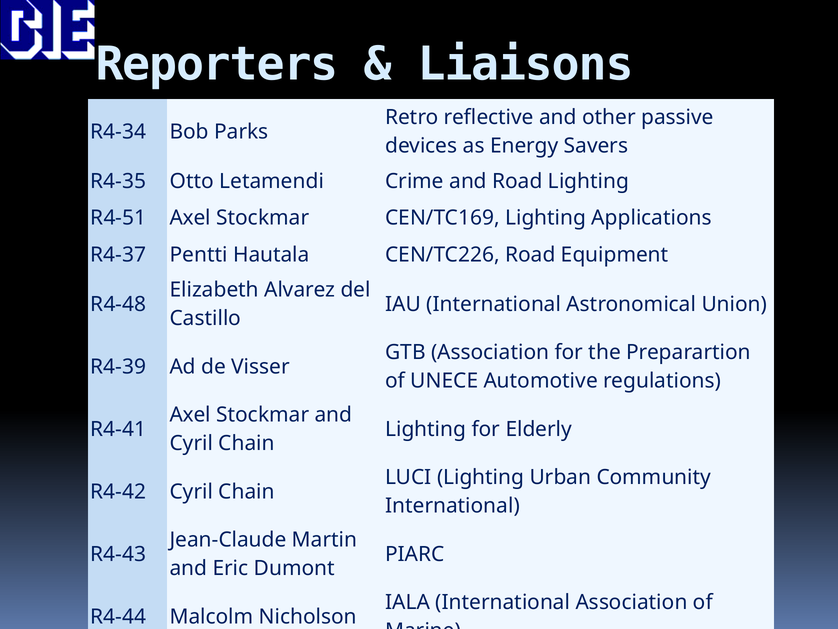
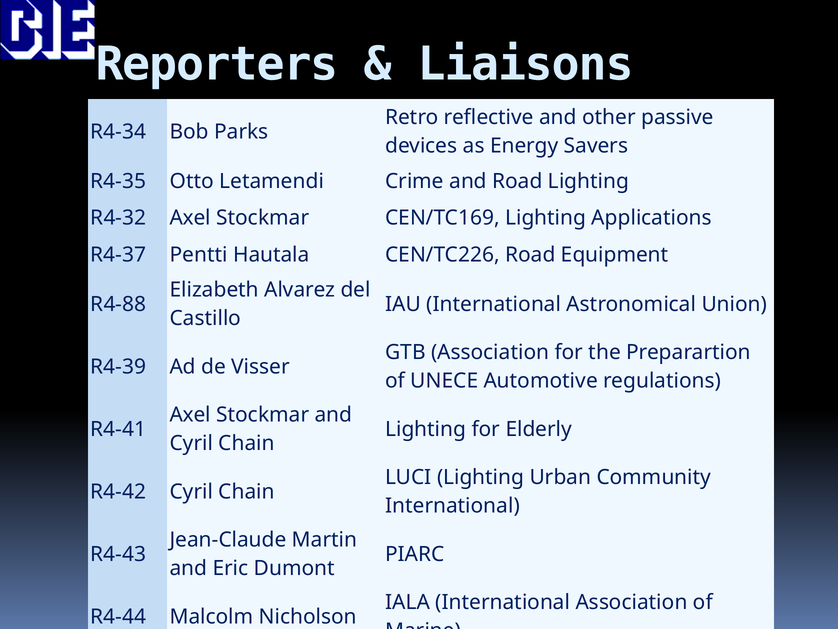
R4-51: R4-51 -> R4-32 (118, 218)
R4-48: R4-48 -> R4-88 (118, 304)
